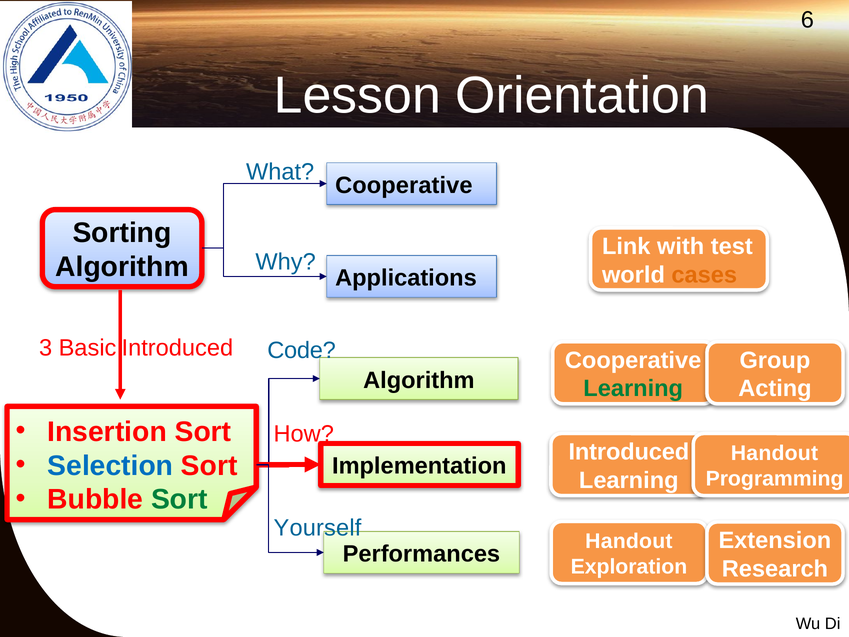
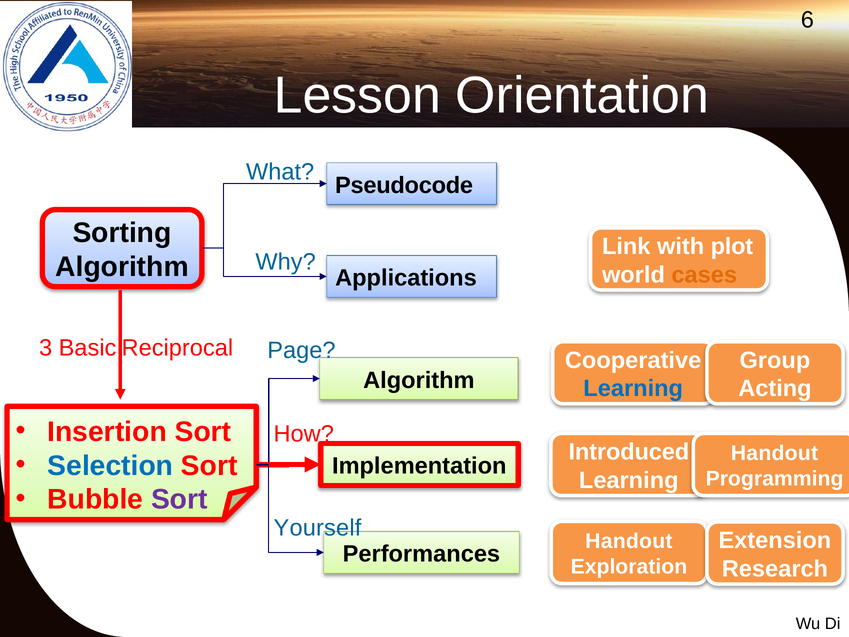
Cooperative: Cooperative -> Pseudocode (404, 185)
test: test -> plot (732, 246)
Basic Introduced: Introduced -> Reciprocal (177, 348)
Code: Code -> Page (301, 350)
Learning colour: green -> blue (633, 388)
Sort colour: green -> purple (179, 499)
